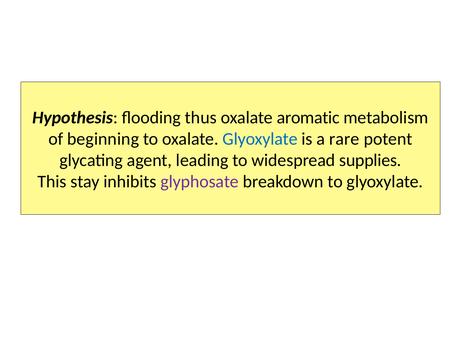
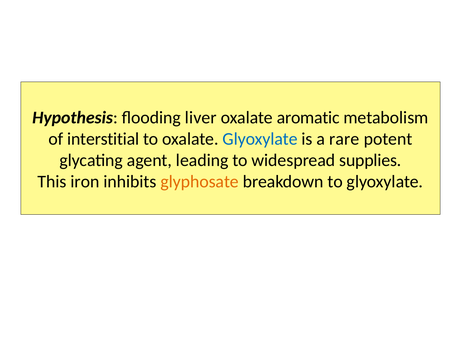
thus: thus -> liver (201, 117)
beginning: beginning -> interstitial (103, 139)
stay: stay -> iron (85, 181)
glyphosate colour: purple -> orange (200, 181)
